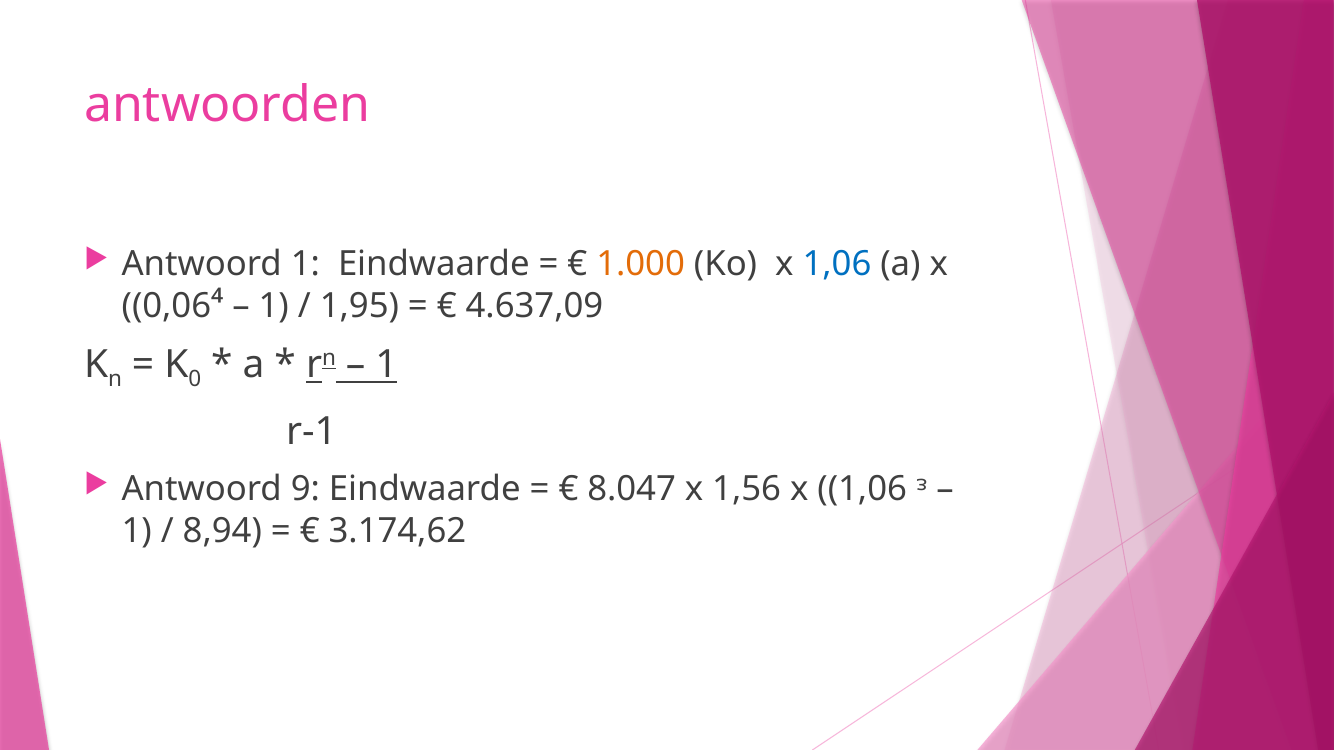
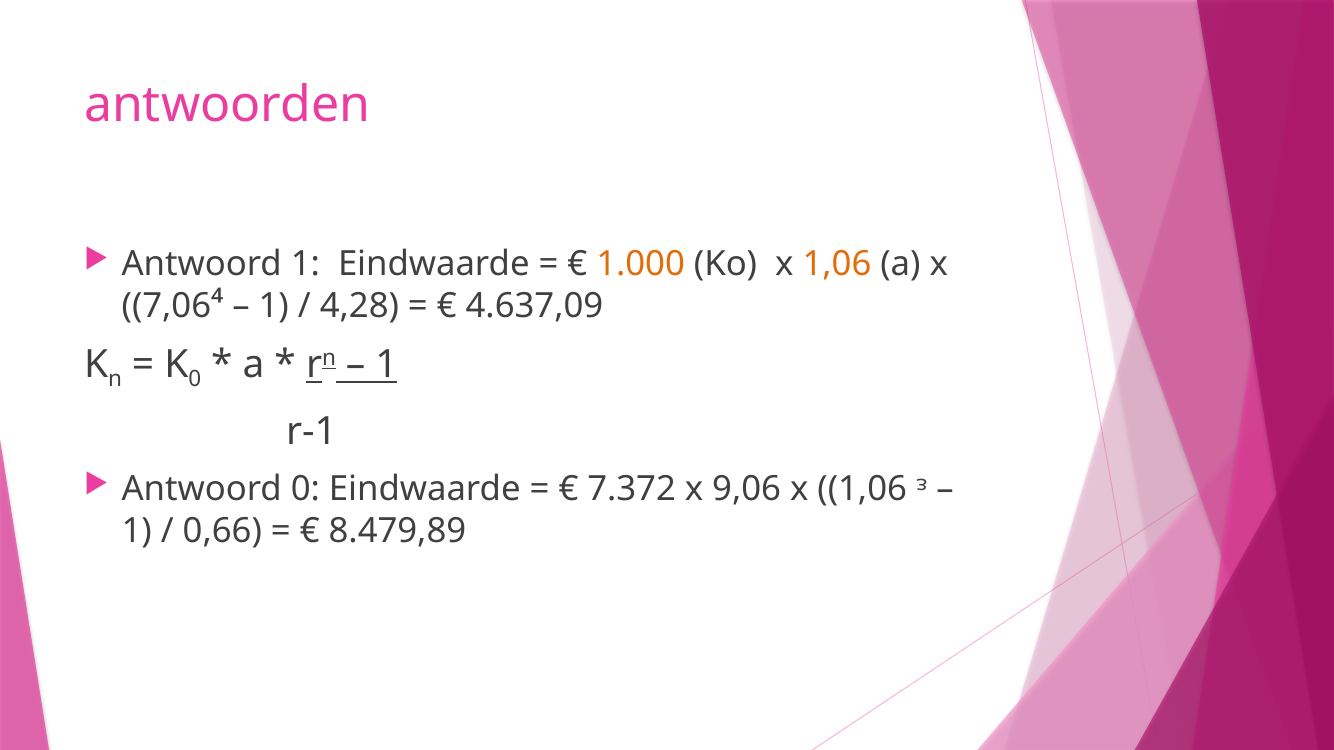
1,06 colour: blue -> orange (837, 265)
0,06⁴: 0,06⁴ -> 7,06⁴ (172, 306)
1,95: 1,95 -> 4,28 (359, 306)
Antwoord 9: 9 -> 0 (305, 489)
8.047: 8.047 -> 7.372 (632, 489)
1,56: 1,56 -> 9,06 (747, 489)
8,94: 8,94 -> 0,66 (222, 531)
3.174,62: 3.174,62 -> 8.479,89 (397, 531)
